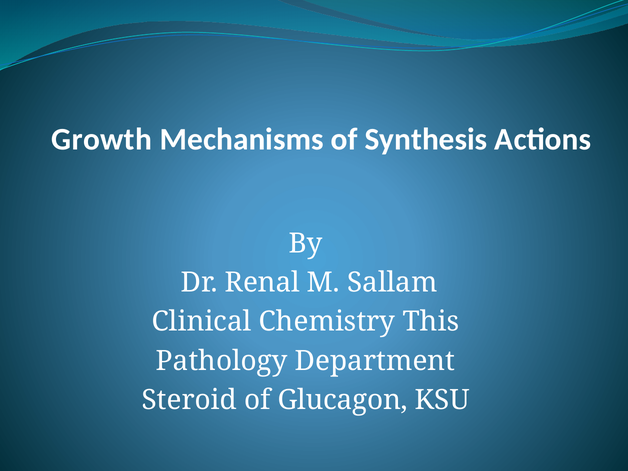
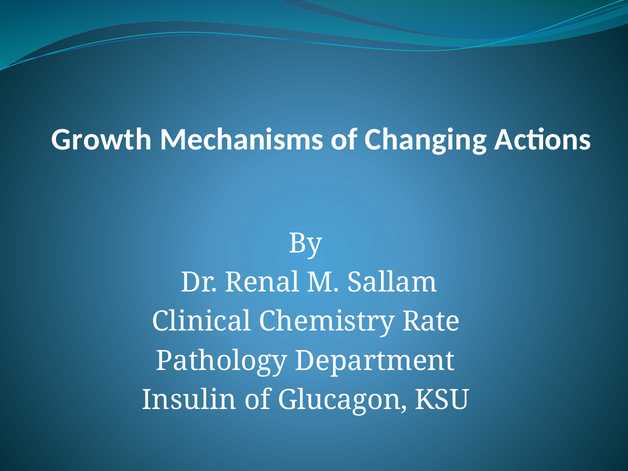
Synthesis: Synthesis -> Changing (426, 139)
This: This -> Rate (431, 322)
Steroid: Steroid -> Insulin (189, 400)
